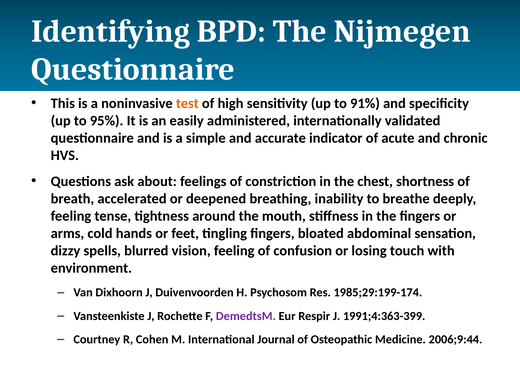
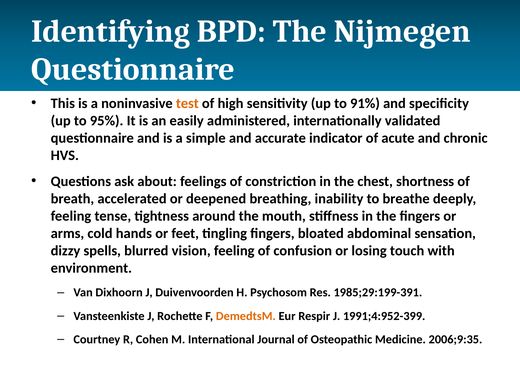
1985;29:199-174: 1985;29:199-174 -> 1985;29:199-391 (378, 293)
DemedtsM colour: purple -> orange (246, 316)
1991;4:363-399: 1991;4:363-399 -> 1991;4:952-399 (384, 316)
2006;9:44: 2006;9:44 -> 2006;9:35 (455, 339)
